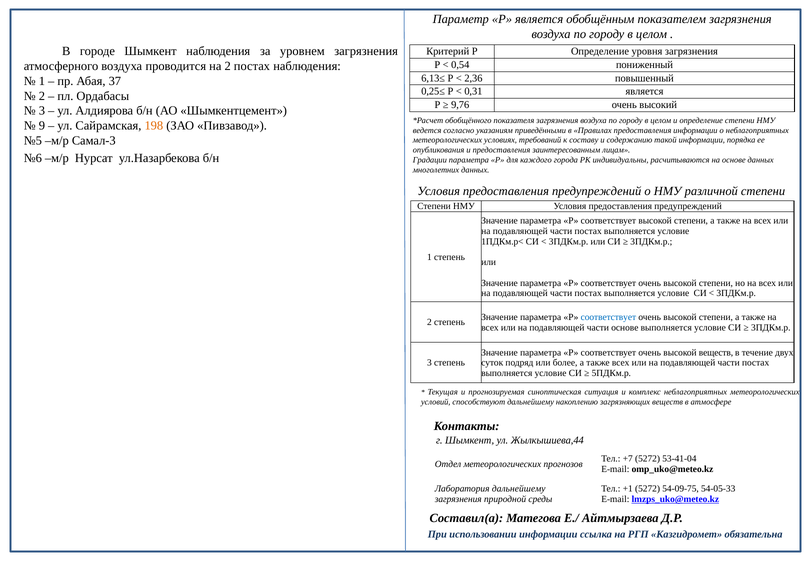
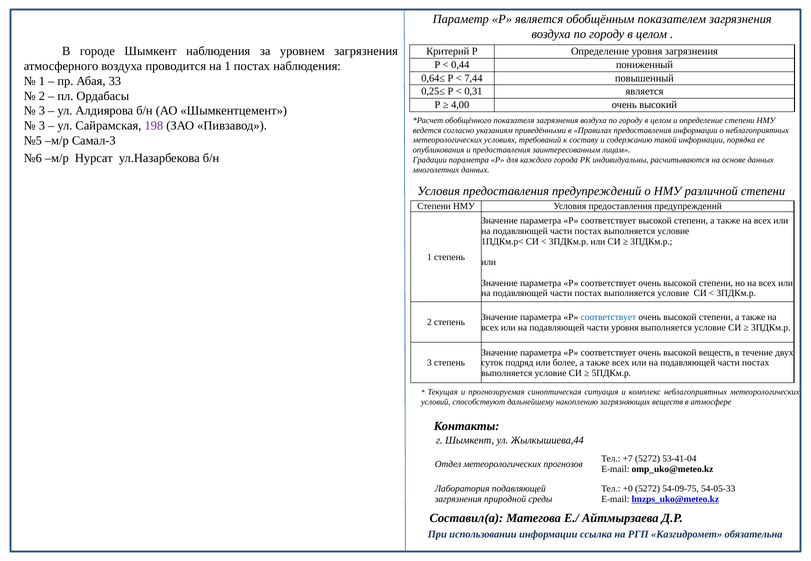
0,54: 0,54 -> 0,44 (460, 65)
на 2: 2 -> 1 (228, 66)
6,13≤: 6,13≤ -> 0,64≤ (433, 78)
2,36: 2,36 -> 7,44 (473, 78)
37: 37 -> 33 (115, 81)
9,76: 9,76 -> 4,00 (460, 105)
9: 9 -> 3 (42, 126)
198 colour: orange -> purple (154, 126)
части основе: основе -> уровня (625, 328)
Лаборатория дальнейшему: дальнейшему -> подавляющей (519, 489)
+1: +1 -> +0 (628, 489)
